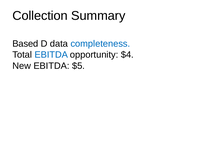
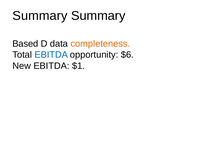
Collection: Collection -> Summary (40, 16)
completeness colour: blue -> orange (100, 44)
$4: $4 -> $6 (127, 55)
$5: $5 -> $1 (78, 66)
